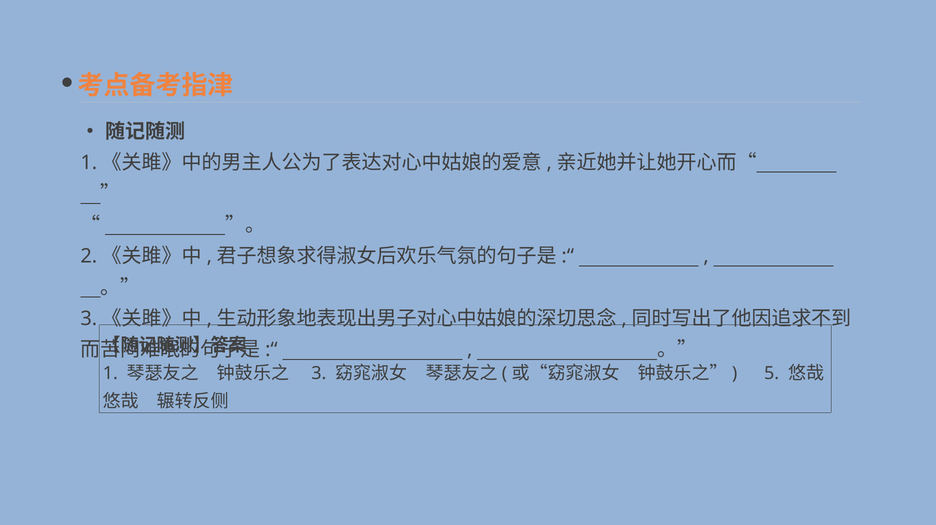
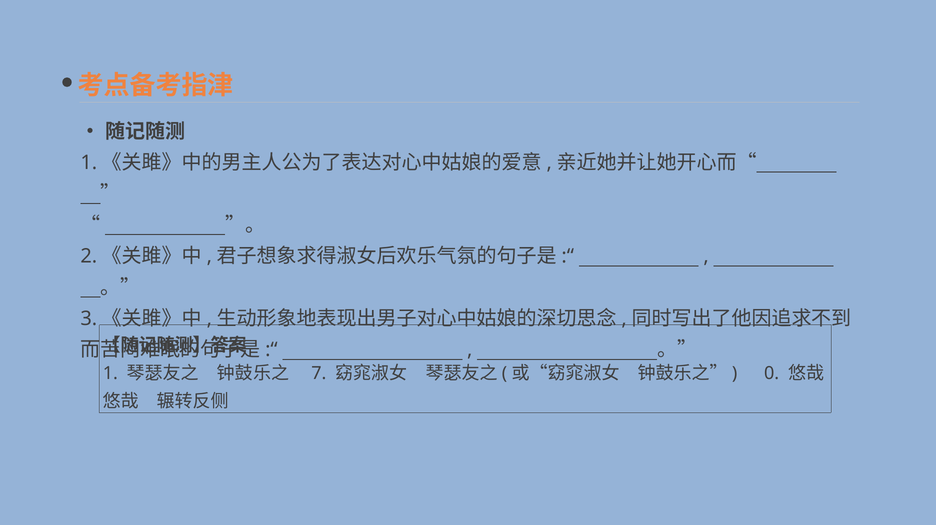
3: 3 -> 7 (319, 373)
5: 5 -> 0 (772, 373)
